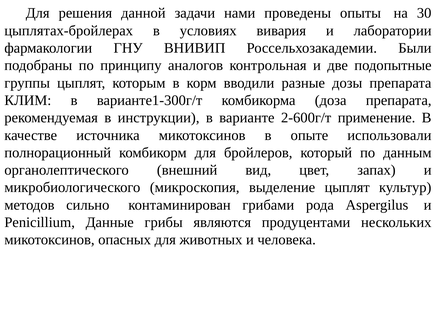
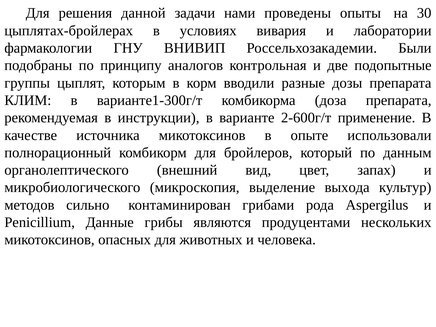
выделение цыплят: цыплят -> выхода (347, 188)
